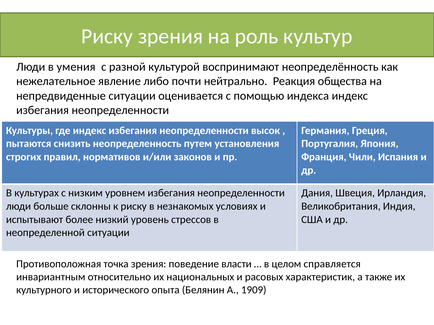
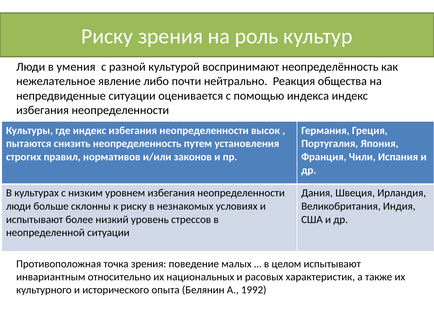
власти: власти -> малых (236, 264)
целом справляется: справляется -> испытывают (332, 264)
1909: 1909 -> 1992 (254, 290)
